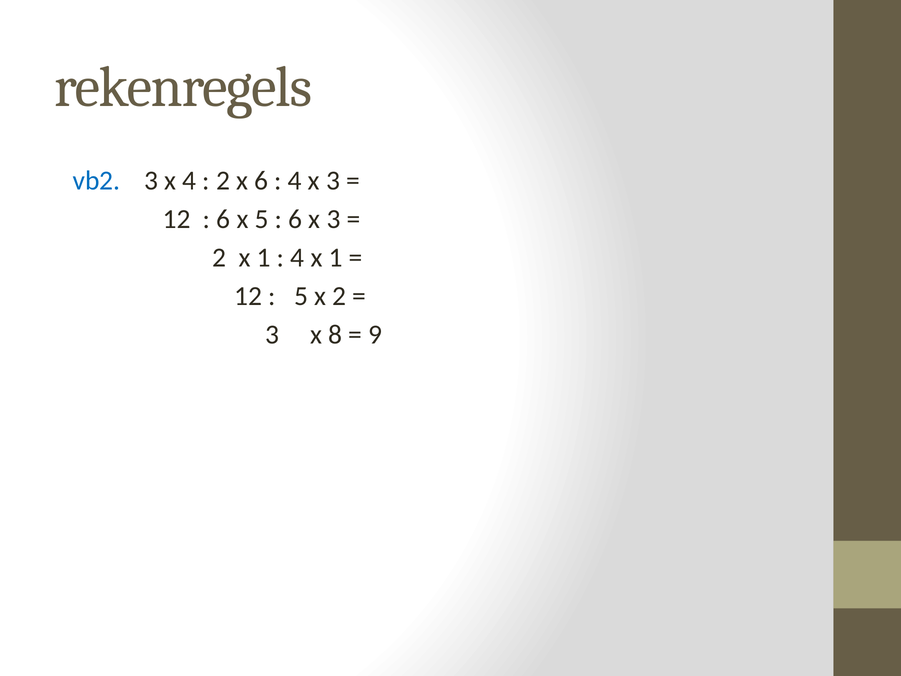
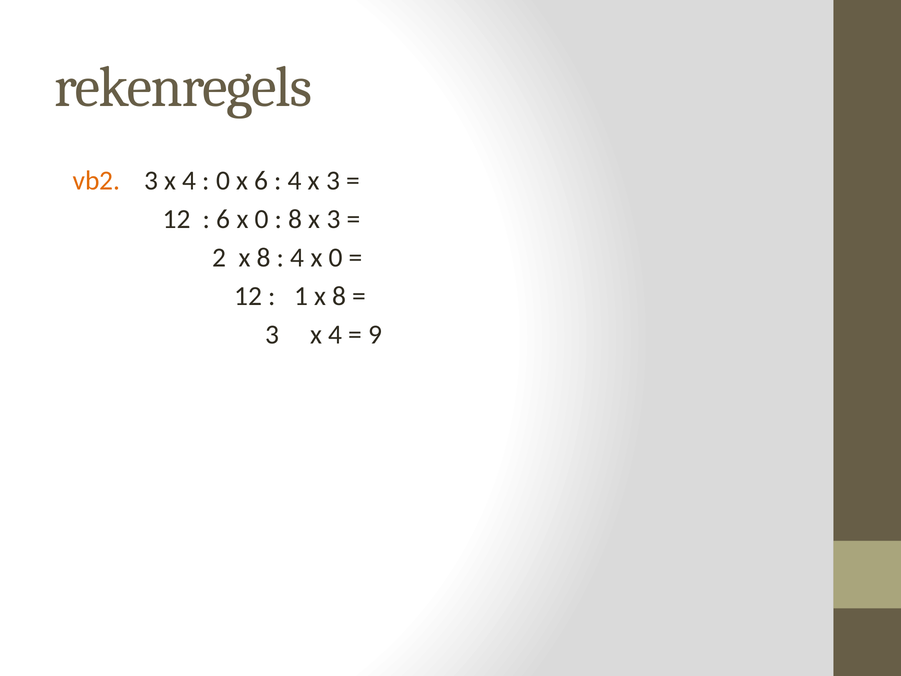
vb2 colour: blue -> orange (96, 181)
2: 2 -> 0 (223, 181)
6 x 5: 5 -> 0 (262, 219)
6: 6 -> 8 (295, 219)
2 x 1: 1 -> 8 (264, 258)
4 x 1: 1 -> 0 (336, 258)
5: 5 -> 1 (301, 296)
2: 2 -> 8 (339, 296)
8: 8 -> 4 (335, 335)
